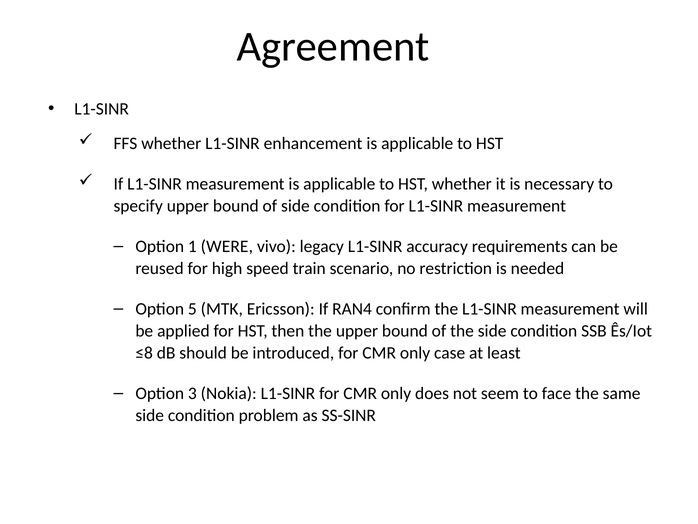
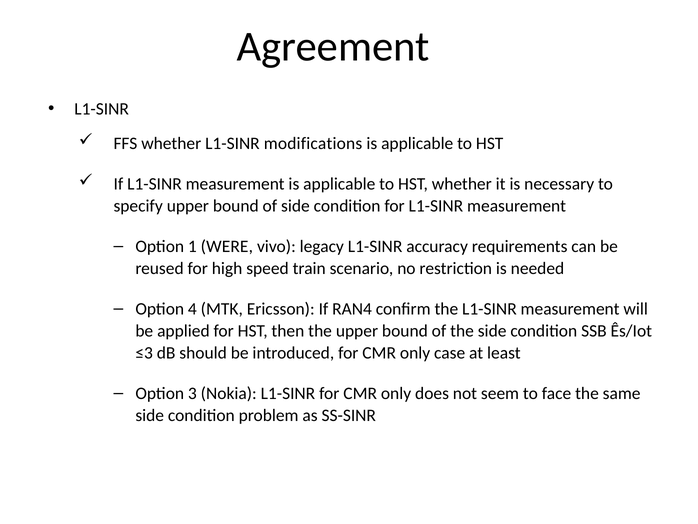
enhancement: enhancement -> modifications (313, 144)
5: 5 -> 4 (192, 309)
≤8: ≤8 -> ≤3 (144, 353)
